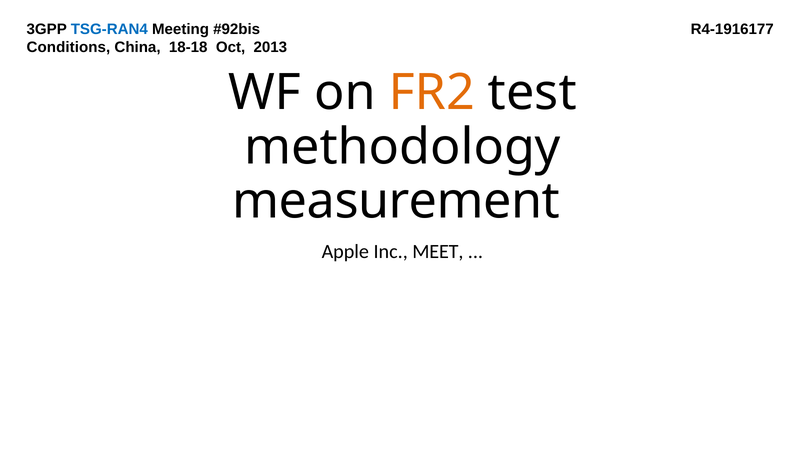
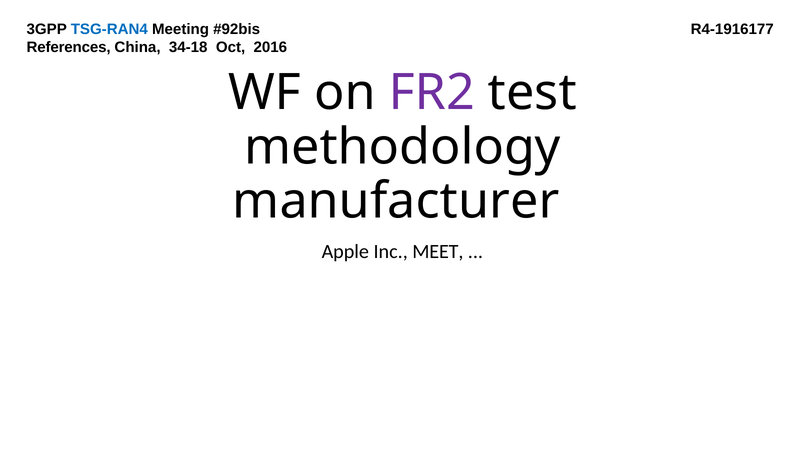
Conditions: Conditions -> References (69, 47)
18-18: 18-18 -> 34-18 (188, 47)
2013: 2013 -> 2016 (270, 47)
FR2 colour: orange -> purple (432, 93)
measurement: measurement -> manufacturer (396, 201)
